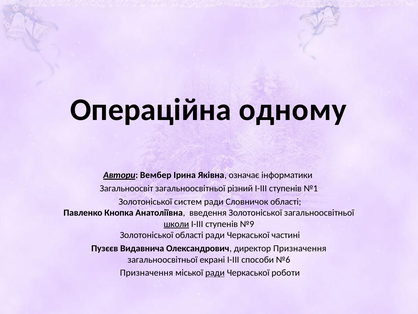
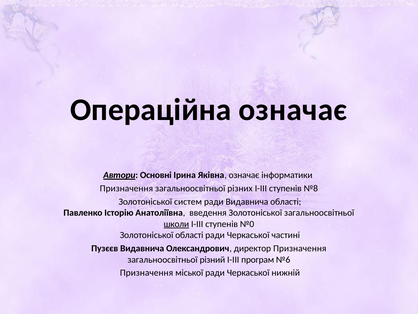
Операційна одному: одному -> означає (293, 110)
Вембер: Вембер -> Основні (156, 175)
Загальноосвіт: Загальноосвіт -> Призначення (126, 188)
різний: різний -> різних (240, 188)
№1: №1 -> №8 (311, 188)
ради Словничок: Словничок -> Видавнича (247, 201)
Кнопка: Кнопка -> Історію (119, 213)
№9: №9 -> №0 (247, 224)
екрані: екрані -> різний (212, 259)
способи: способи -> програм (258, 259)
ради underline: present -> none (215, 272)
роботи: роботи -> нижній (286, 272)
